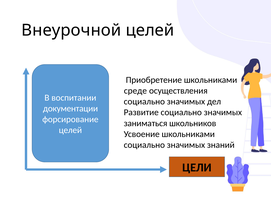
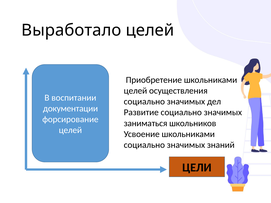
Внеурочной: Внеурочной -> Выработало (71, 30)
среде: среде -> целей (135, 91)
